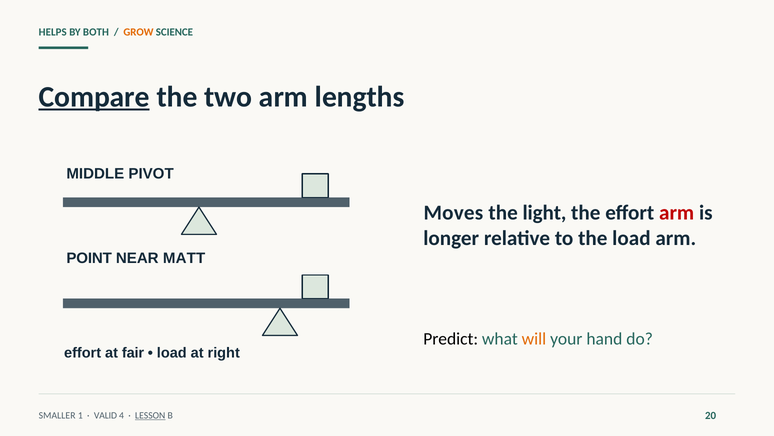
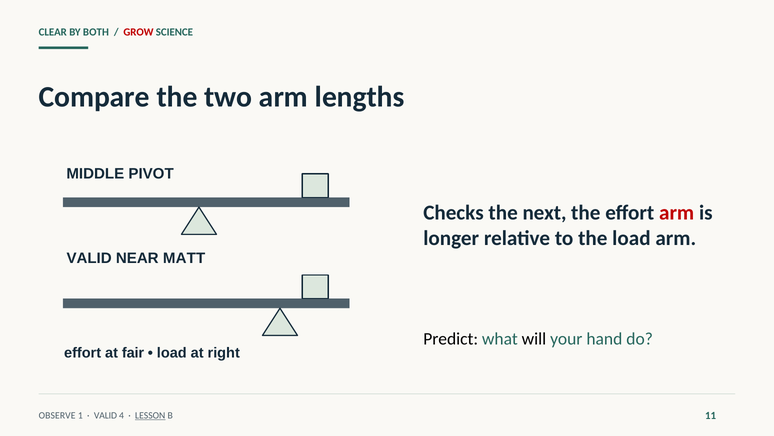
HELPS: HELPS -> CLEAR (53, 32)
GROW colour: orange -> red (138, 32)
Compare underline: present -> none (94, 97)
Moves: Moves -> Checks (453, 213)
light: light -> next (544, 213)
POINT: POINT -> VALID (89, 258)
will colour: orange -> black (534, 338)
SMALLER: SMALLER -> OBSERVE (57, 415)
20: 20 -> 11 (711, 415)
